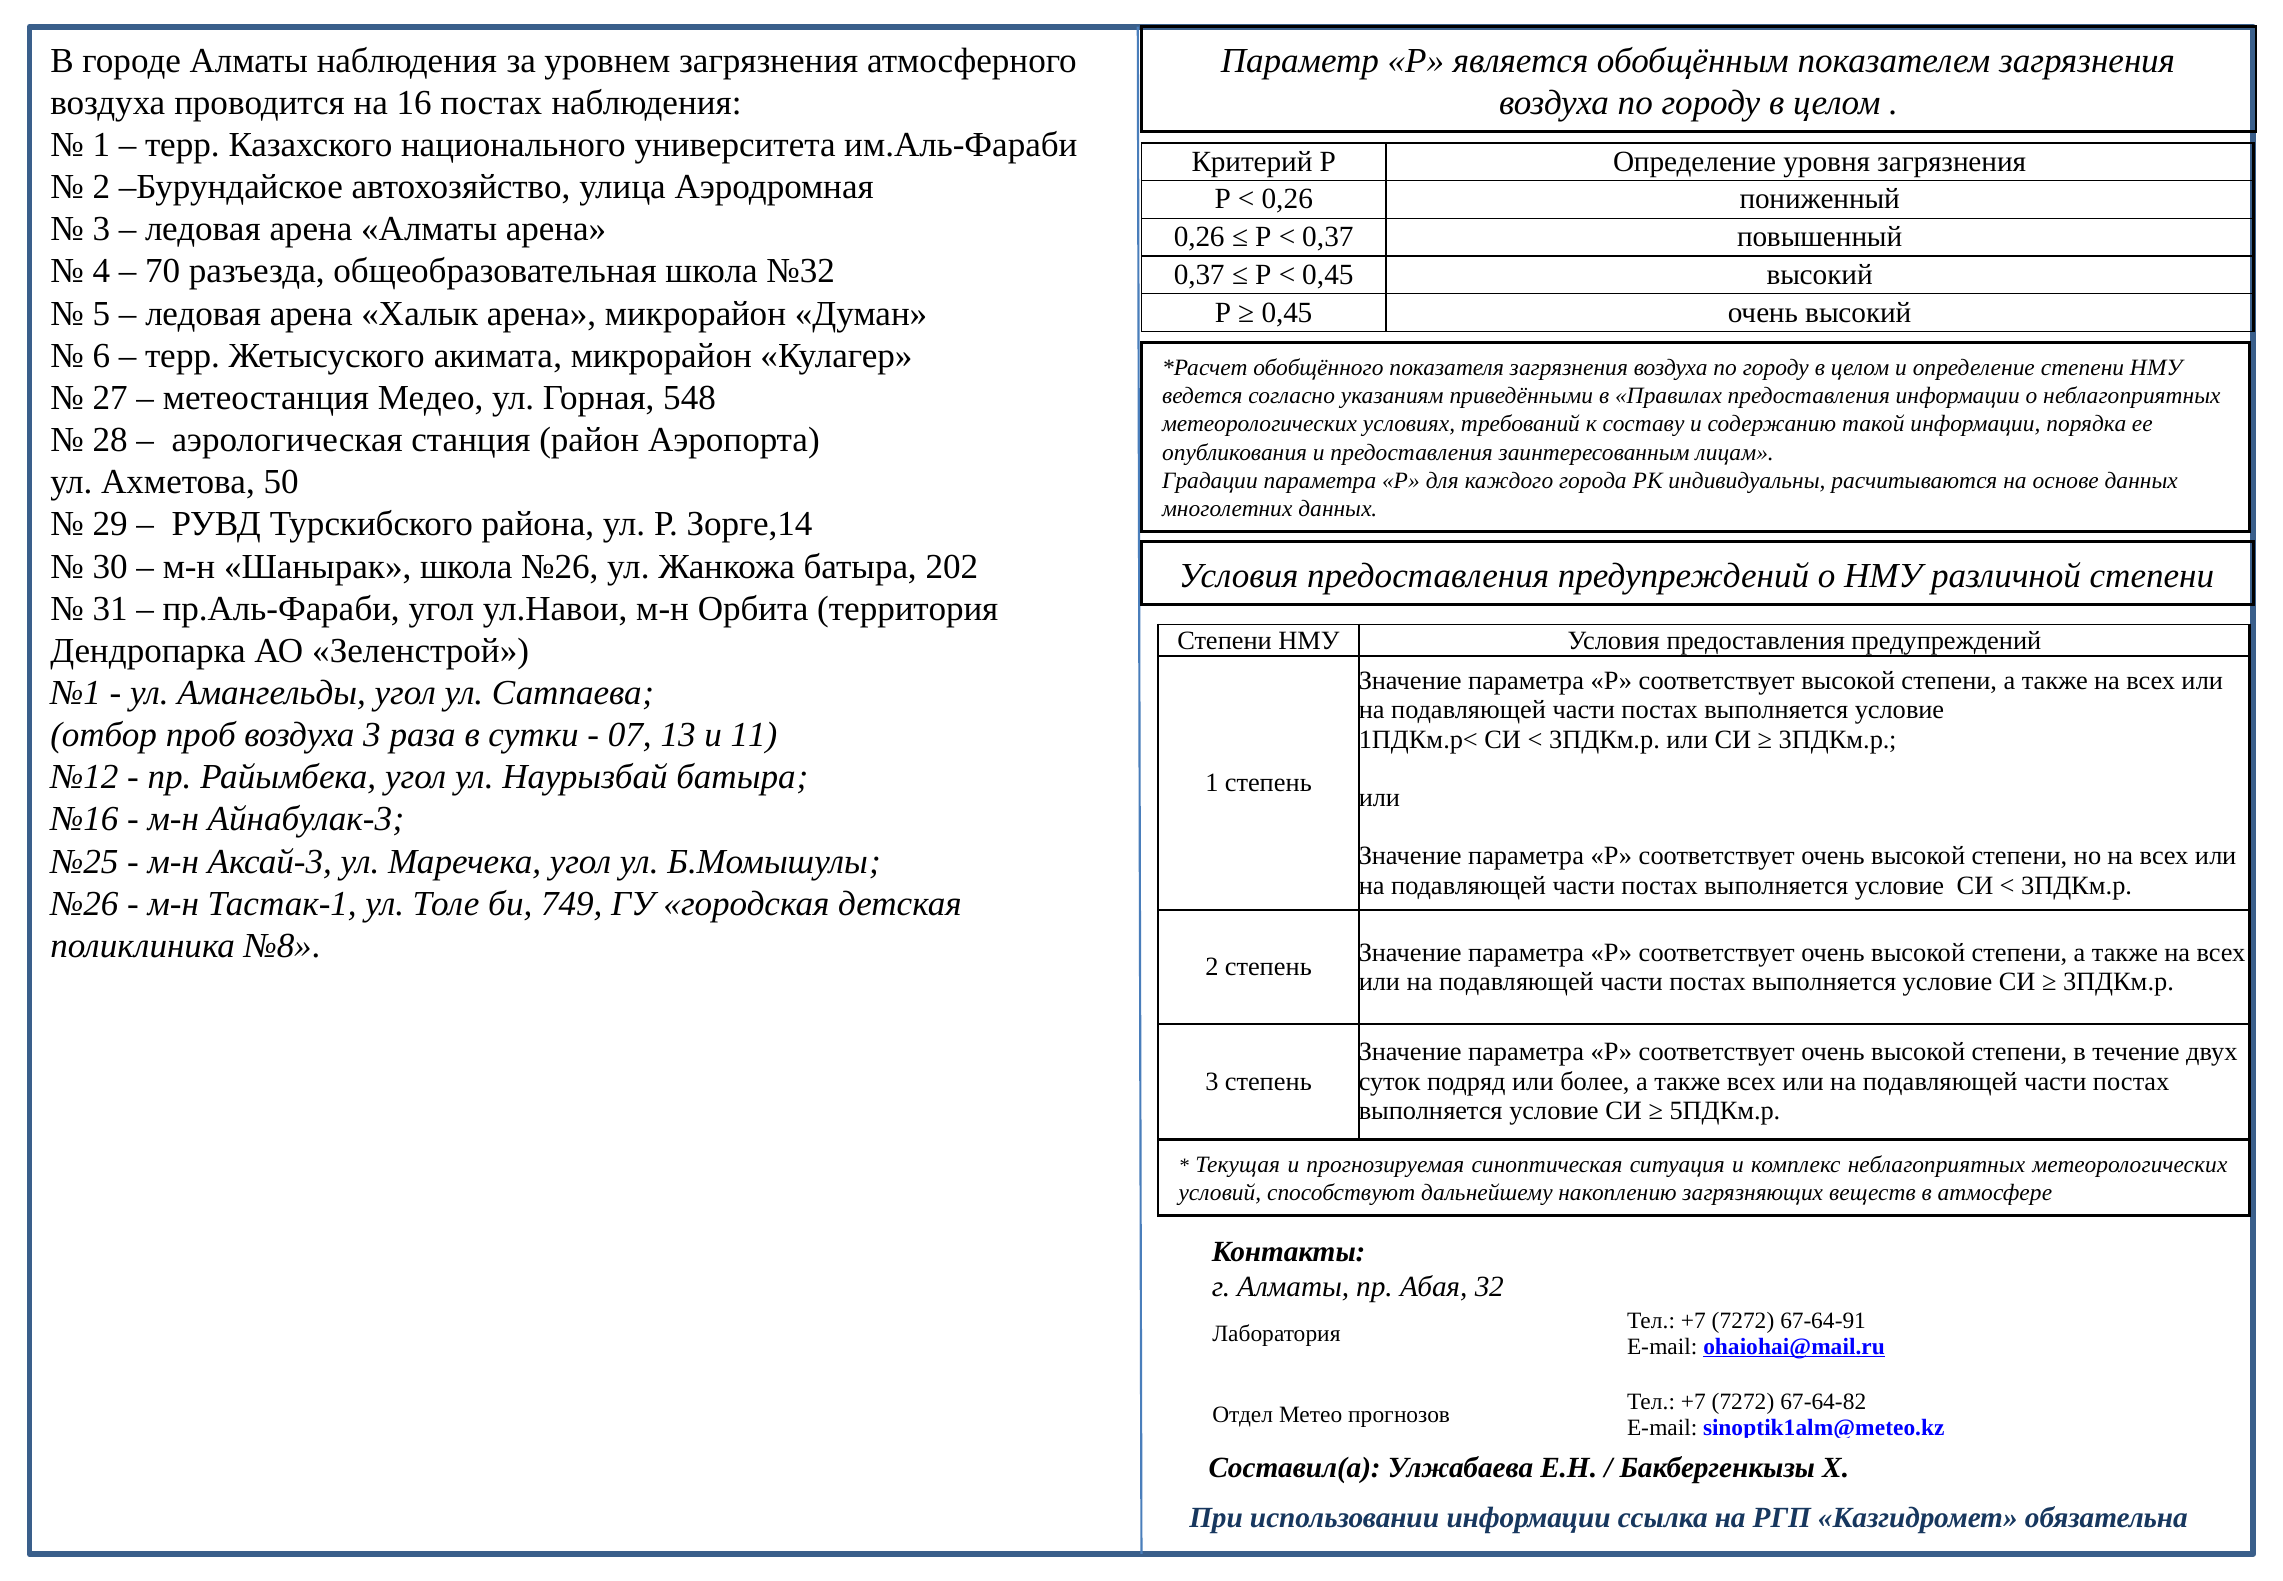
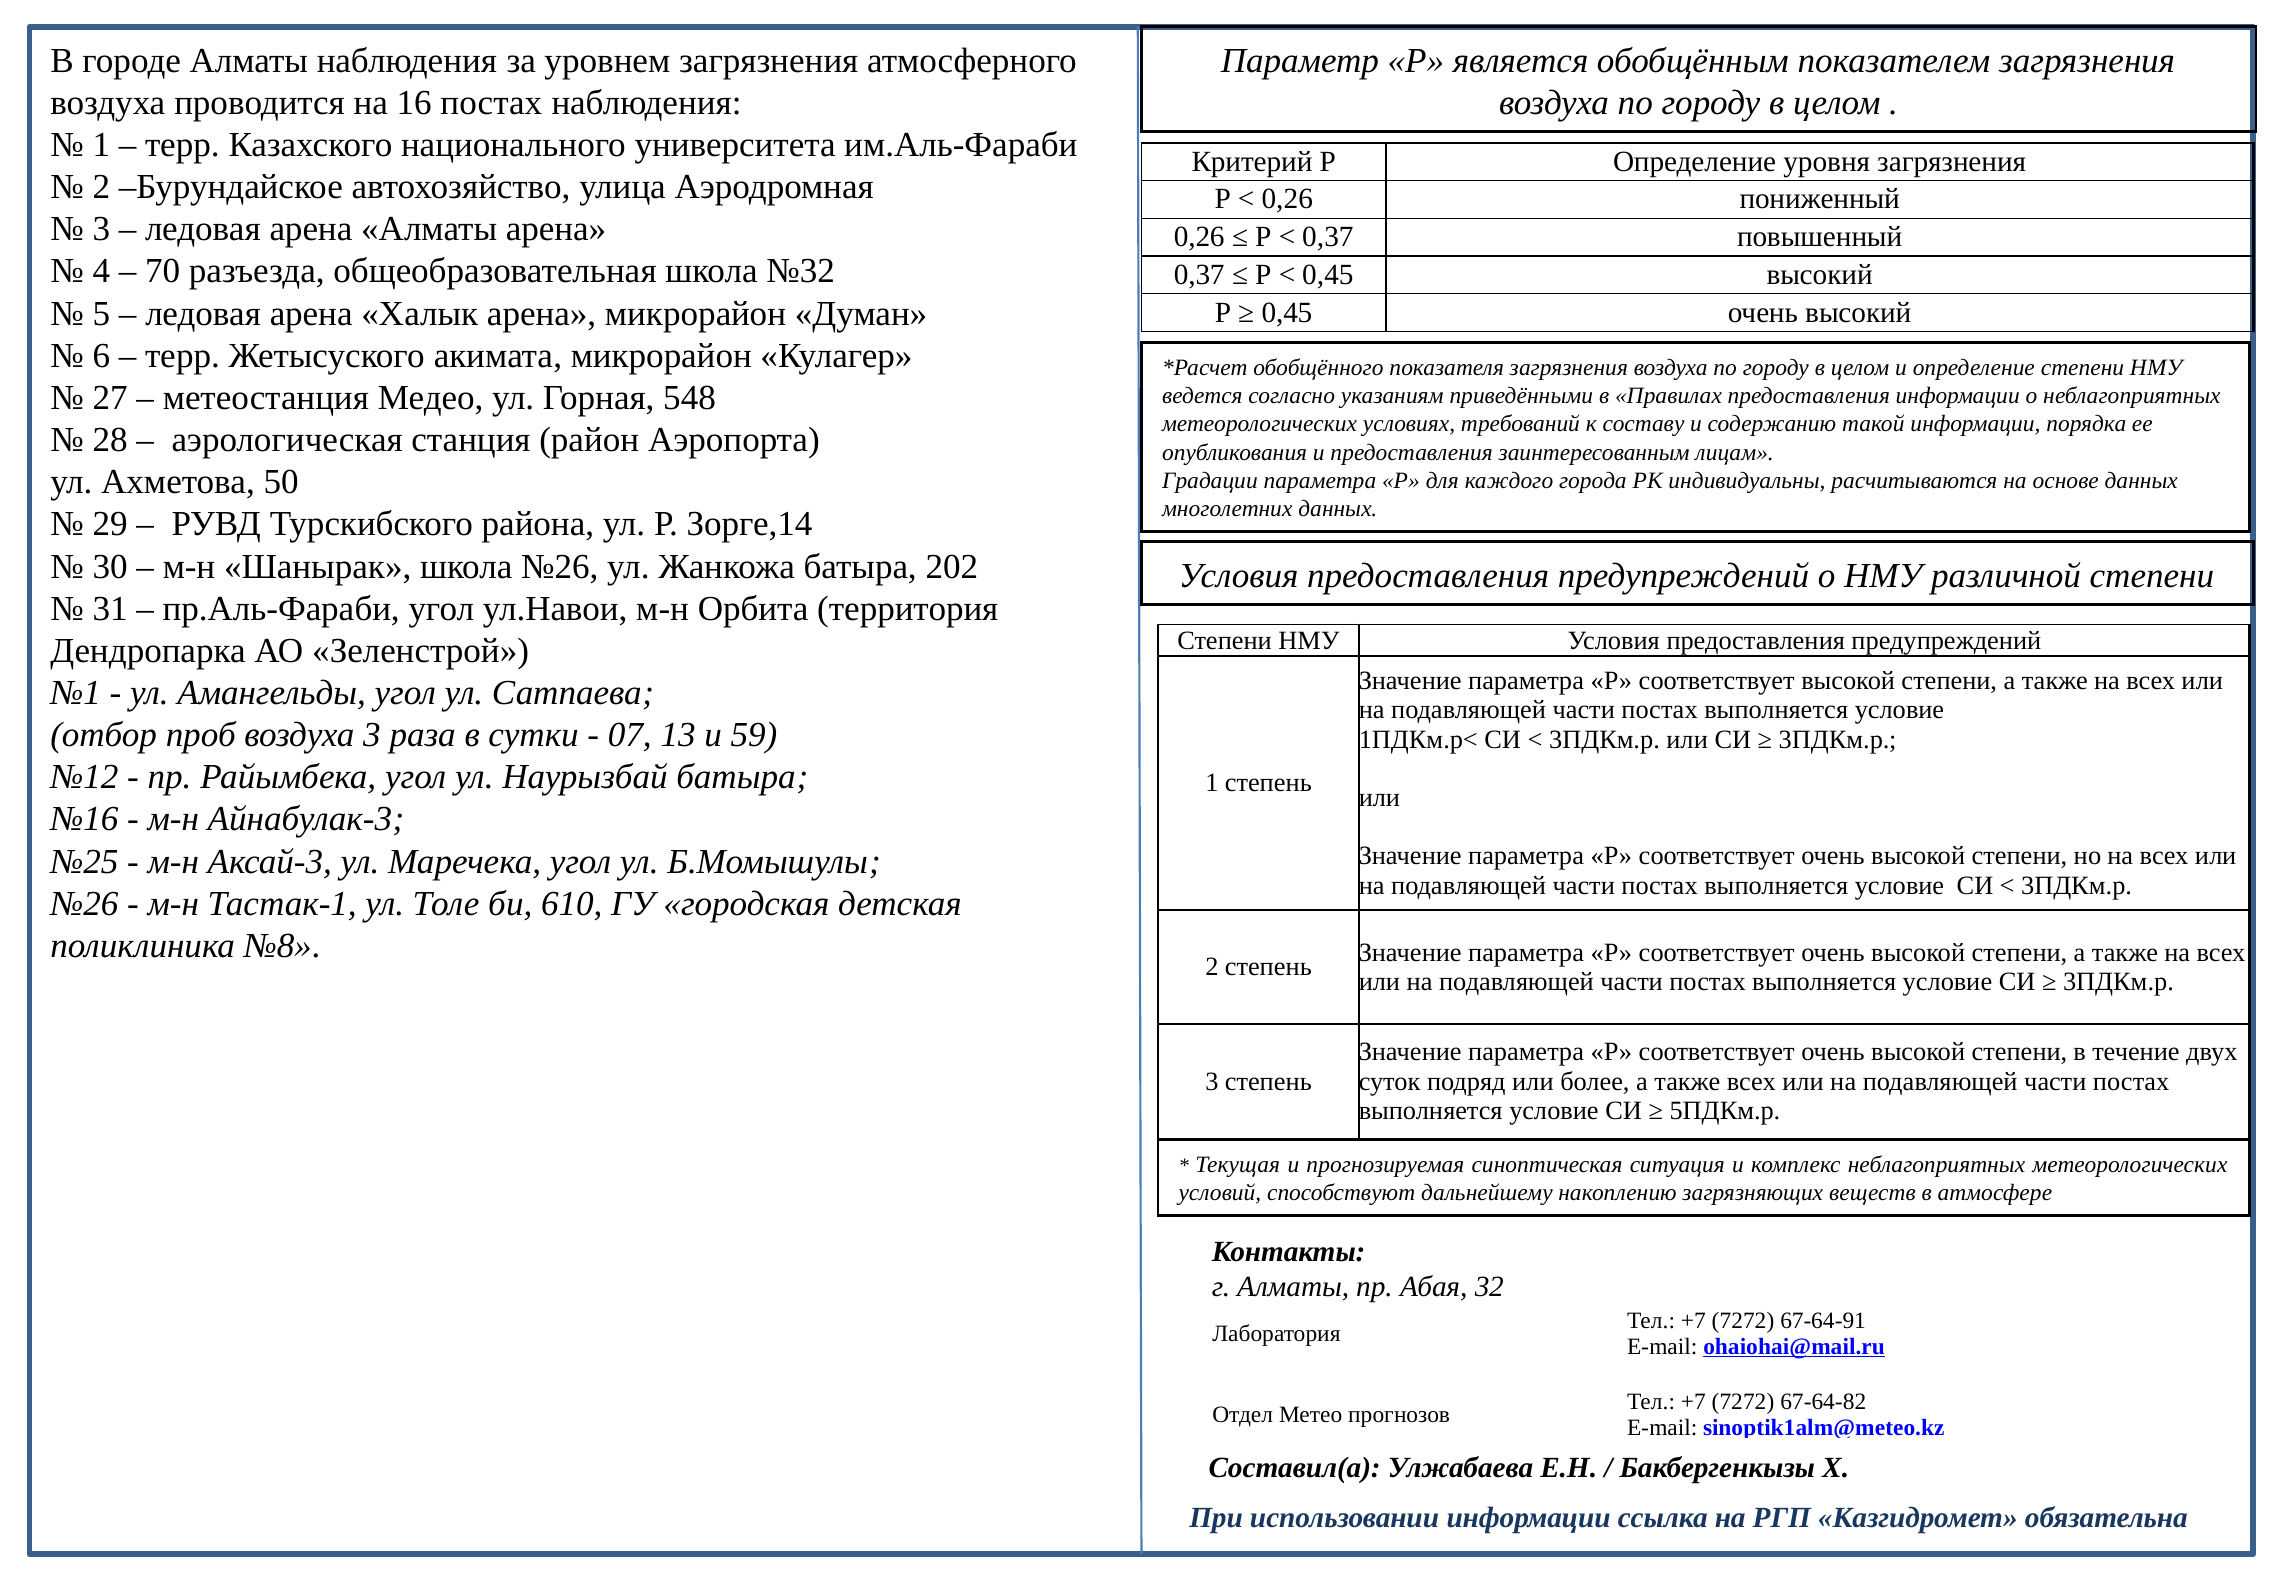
11: 11 -> 59 (754, 735)
749: 749 -> 610 (572, 903)
